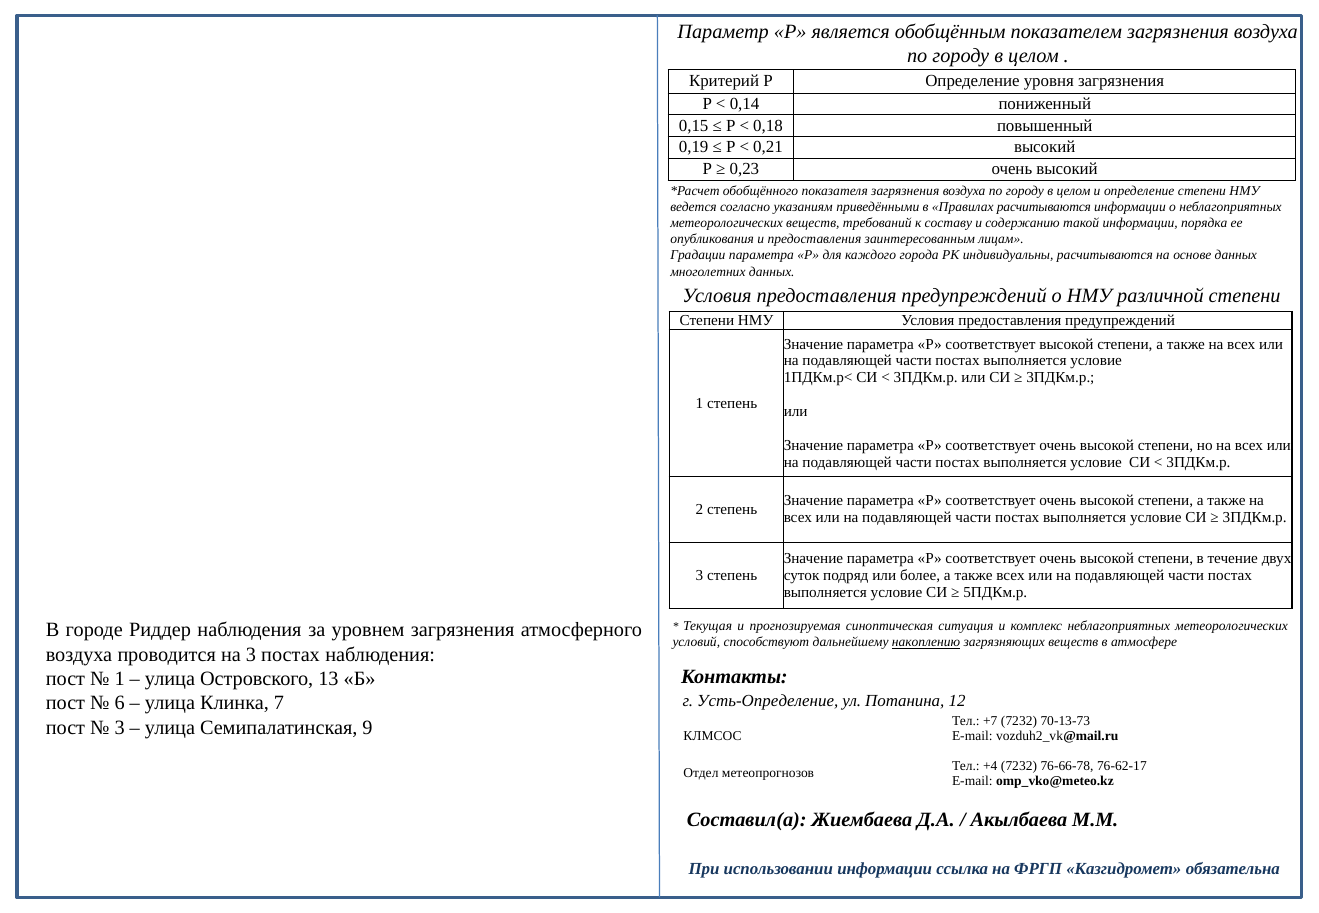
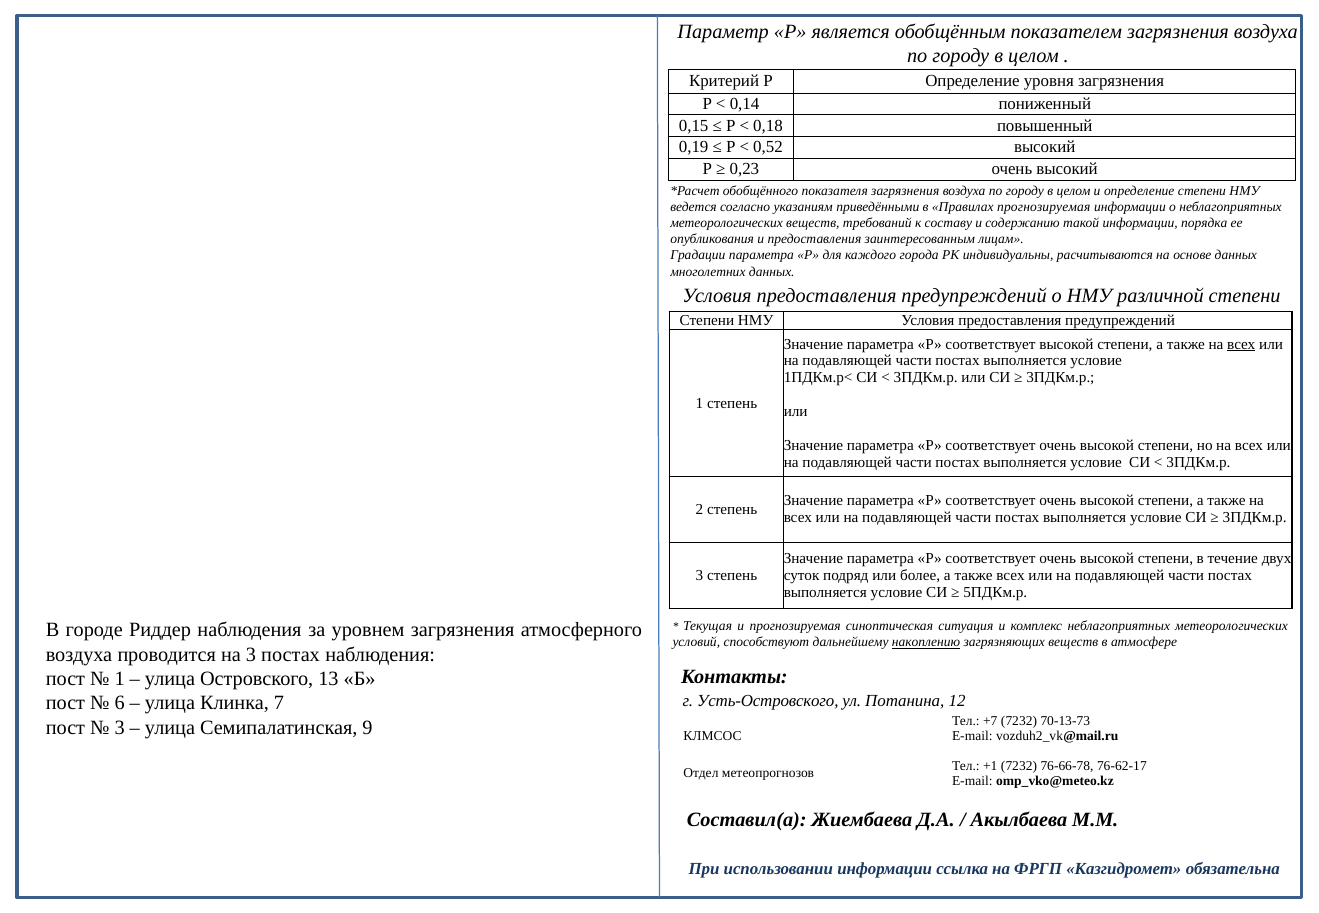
0,21: 0,21 -> 0,52 (768, 147)
Правилах расчитываются: расчитываются -> прогнозируемая (1044, 207)
всех underline: none -> present (1241, 344)
Усть-Определение: Усть-Определение -> Усть-Островского (768, 701)
+4: +4 -> +1 (990, 766)
